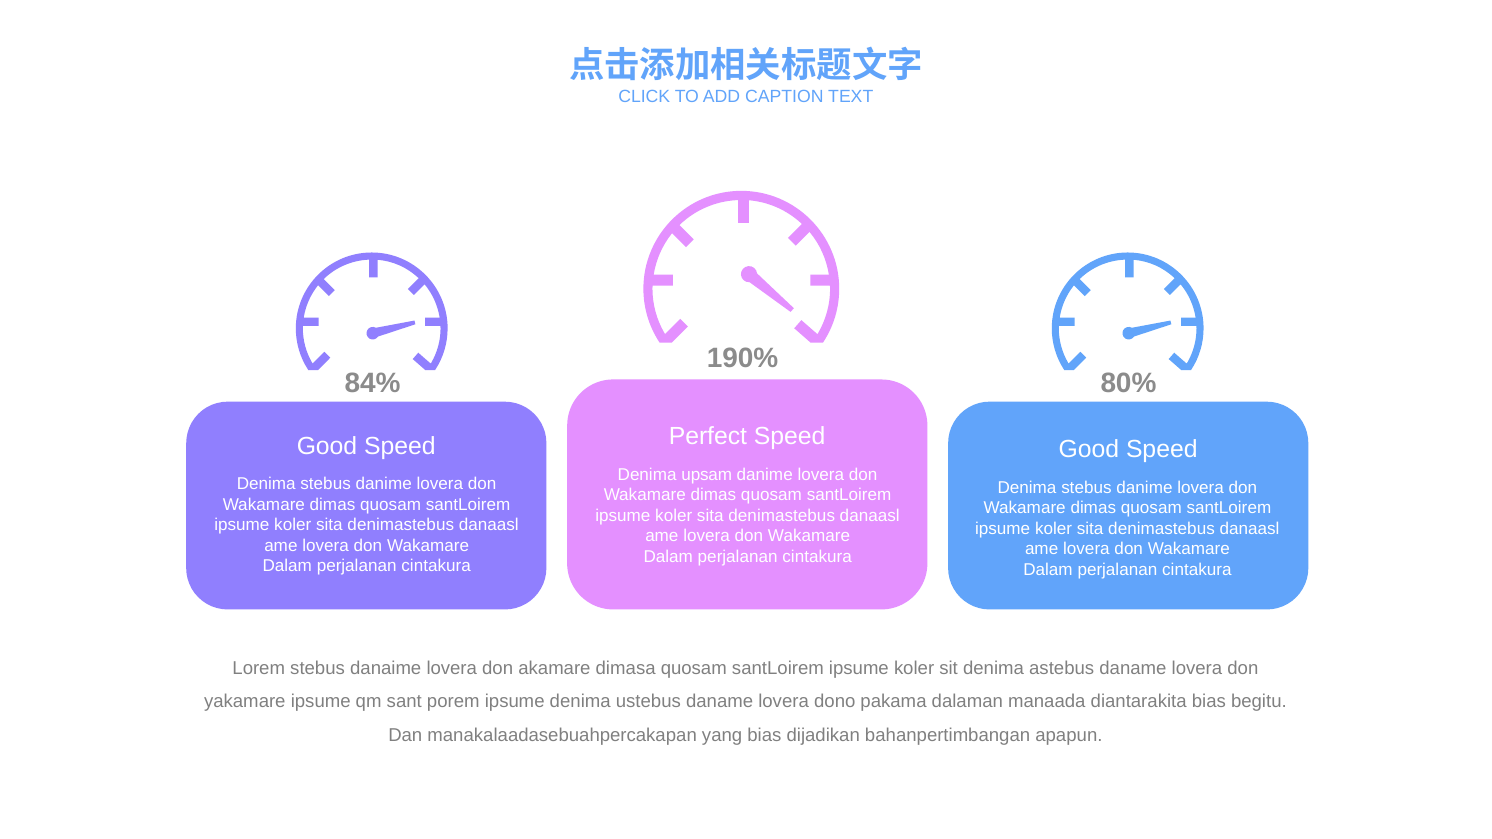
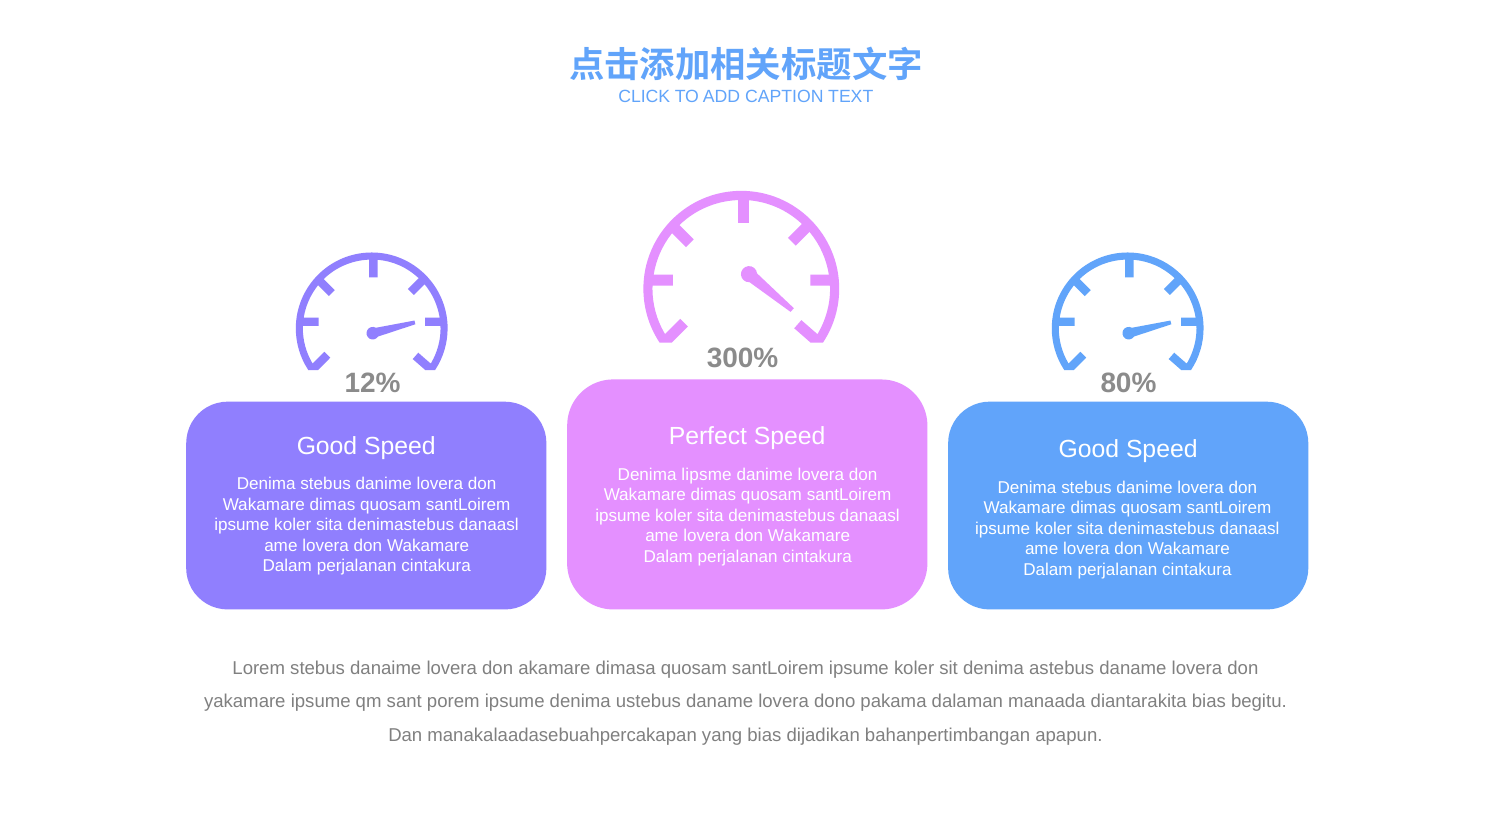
190%: 190% -> 300% (742, 358)
84%: 84% -> 12% (373, 383)
upsam: upsam -> lipsme (707, 475)
